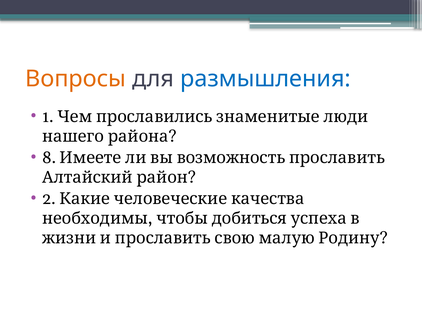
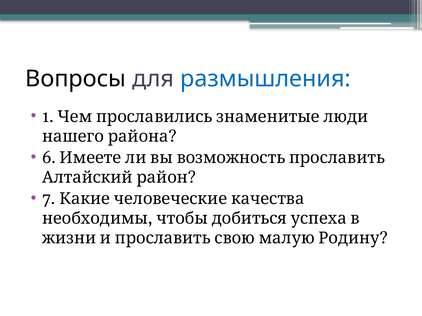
Вопросы colour: orange -> black (76, 79)
8: 8 -> 6 (49, 158)
2: 2 -> 7 (49, 199)
